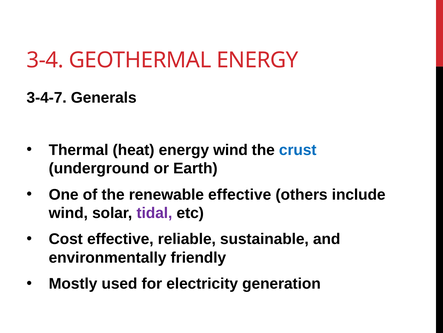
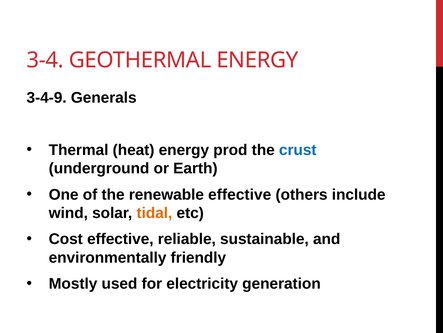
3-4-7: 3-4-7 -> 3-4-9 (47, 97)
energy wind: wind -> prod (230, 150)
tidal colour: purple -> orange (154, 213)
